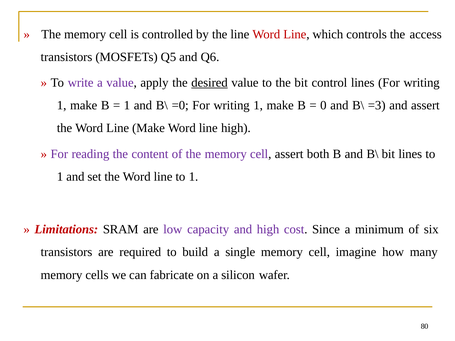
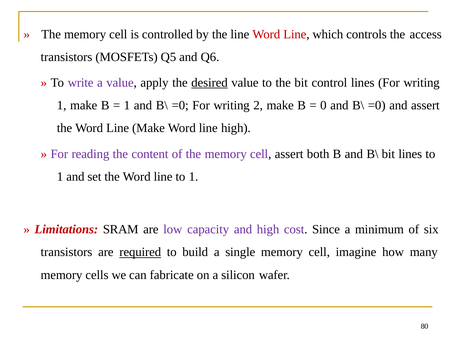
=0 For writing 1: 1 -> 2 (258, 105)
0 and B\ =3: =3 -> =0 (377, 105)
required underline: none -> present (140, 252)
